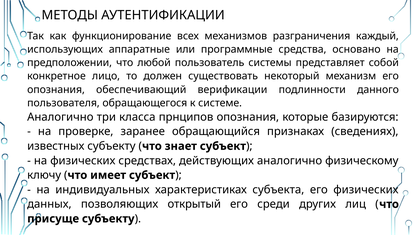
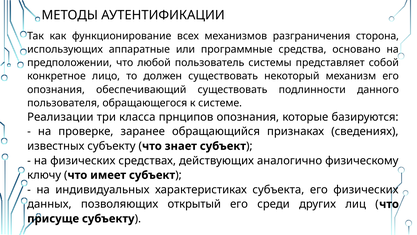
каждый: каждый -> сторона (377, 36)
обеспечивающий верификации: верификации -> существовать (233, 89)
Аналогично: Аналогично -> Реализации (60, 117)
